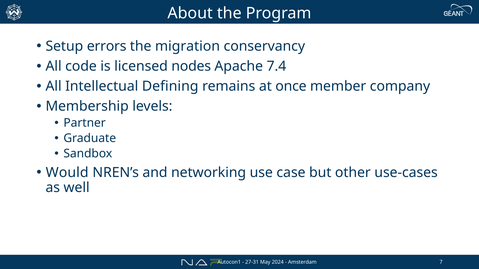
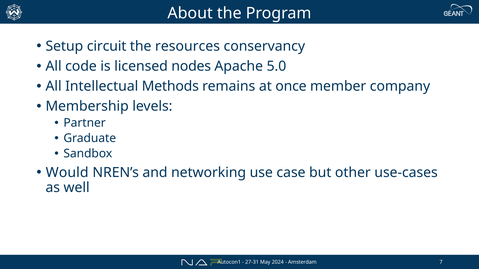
errors: errors -> circuit (107, 46)
migration: migration -> resources (188, 46)
7.4: 7.4 -> 5.0 (276, 66)
Defining: Defining -> Methods (170, 86)
